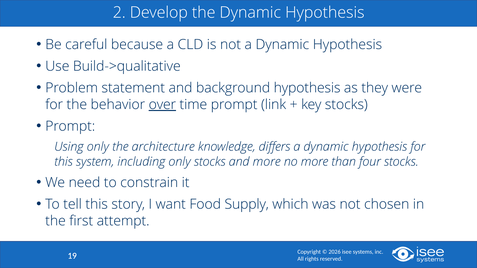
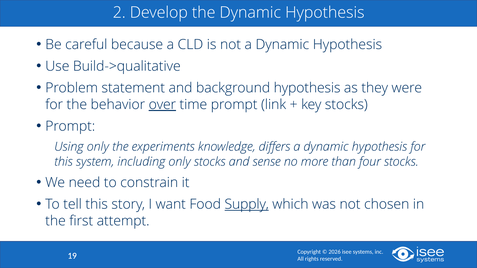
architecture: architecture -> experiments (163, 147)
and more: more -> sense (267, 162)
Supply underline: none -> present (247, 205)
